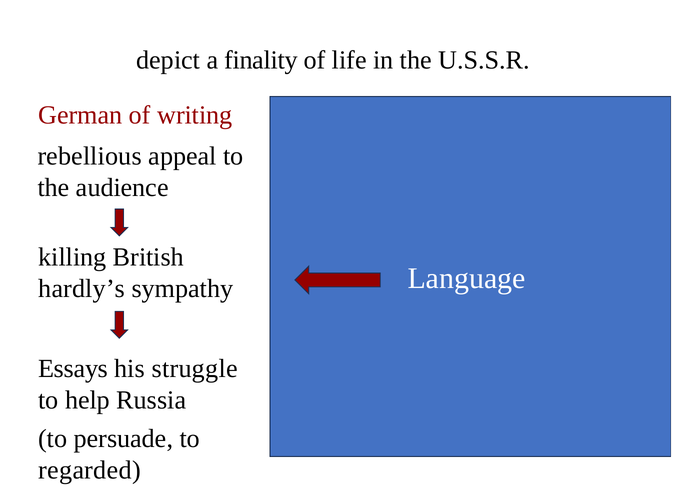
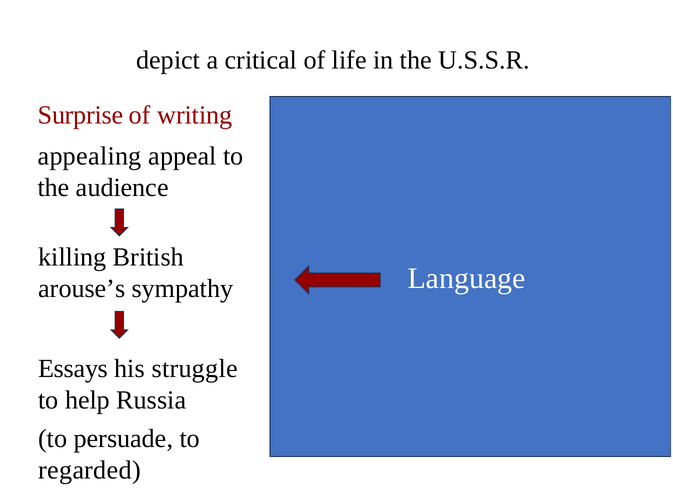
finality: finality -> critical (261, 60)
German: German -> Surprise (80, 115)
rebellious: rebellious -> appealing (90, 157)
hardly’s: hardly’s -> arouse’s (82, 289)
